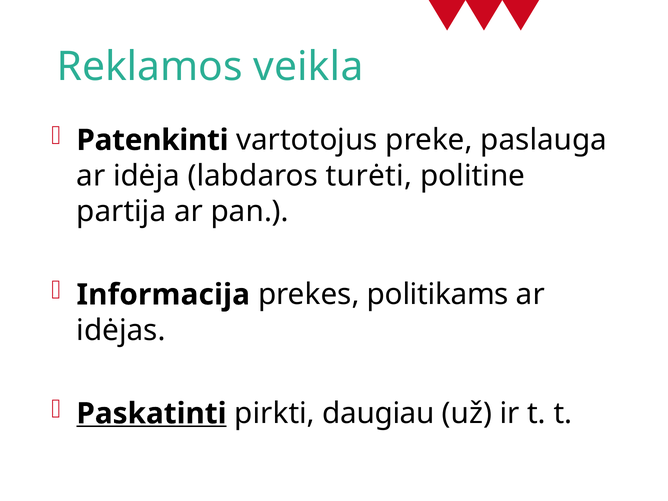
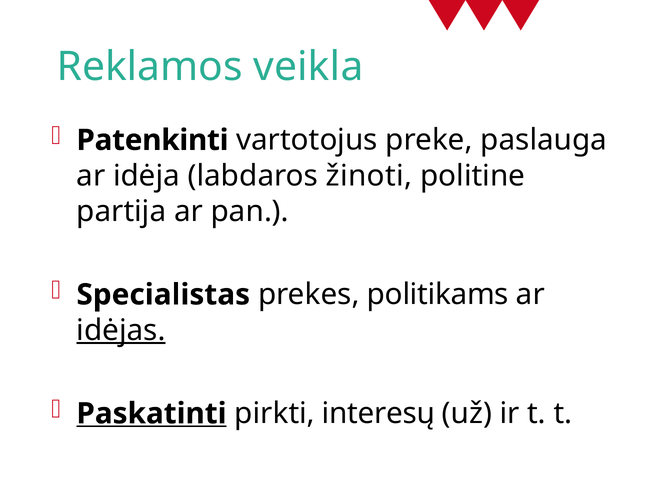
turėti: turėti -> žinoti (369, 176)
Informacija: Informacija -> Specialistas (163, 295)
idėjas underline: none -> present (121, 330)
daugiau: daugiau -> interesų (378, 414)
